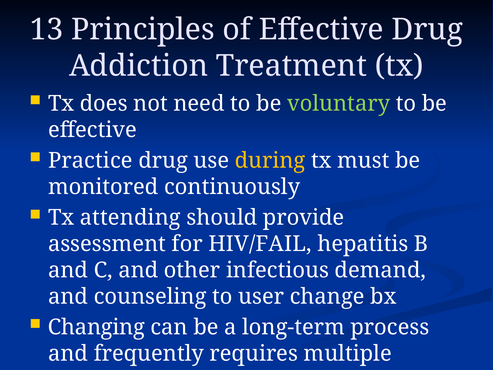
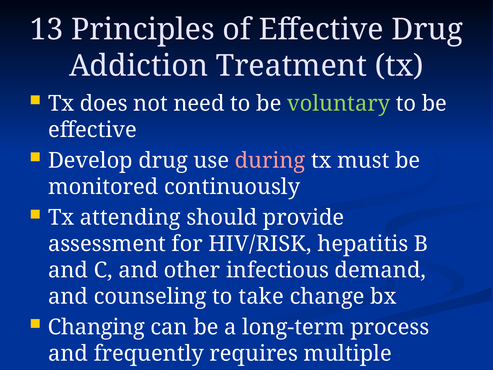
Practice: Practice -> Develop (90, 160)
during colour: yellow -> pink (270, 160)
HIV/FAIL: HIV/FAIL -> HIV/RISK (260, 244)
user: user -> take (261, 296)
